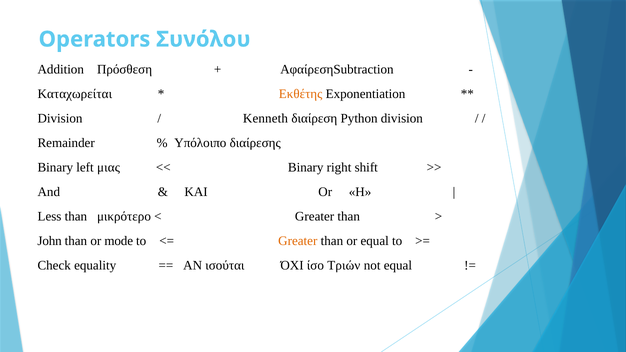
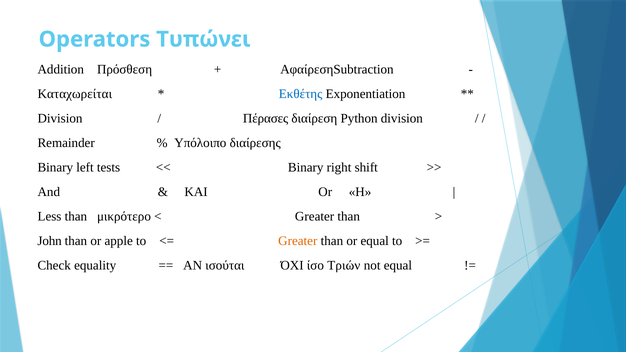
Συνόλου: Συνόλου -> Τυπώνει (203, 39)
Εκθέτης colour: orange -> blue (301, 94)
Kenneth: Kenneth -> Πέρασες (266, 119)
μιας: μιας -> tests (109, 168)
mode: mode -> apple (119, 241)
